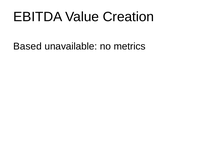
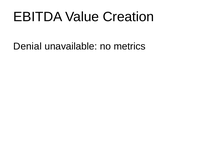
Based: Based -> Denial (27, 47)
